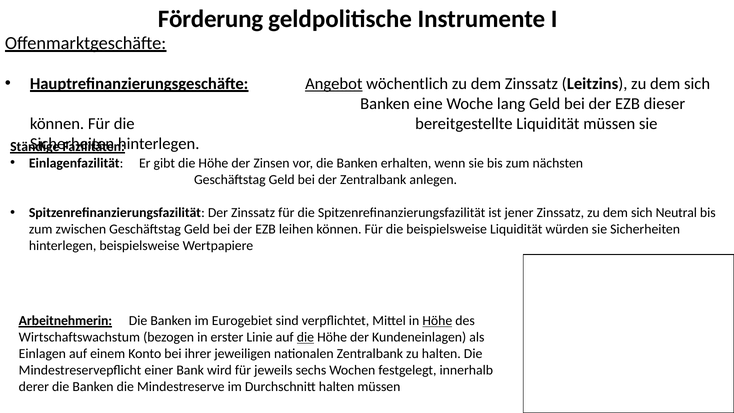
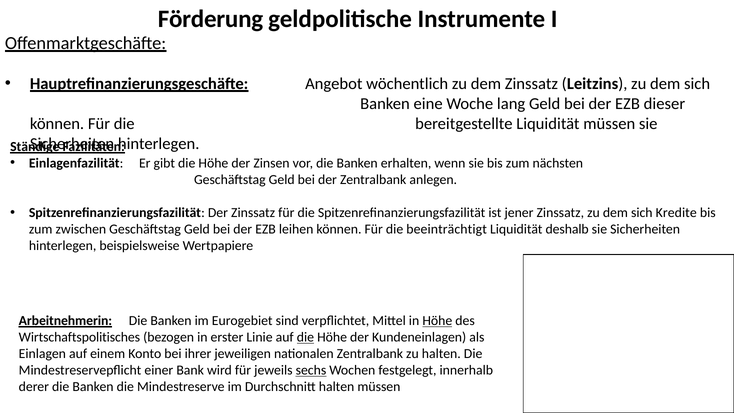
Angebot underline: present -> none (334, 84)
Neutral: Neutral -> Kredite (676, 213)
die beispielsweise: beispielsweise -> beeinträchtigt (447, 229)
würden: würden -> deshalb (567, 229)
Wirtschaftswachstum: Wirtschaftswachstum -> Wirtschaftspolitisches (79, 337)
sechs underline: none -> present (311, 370)
